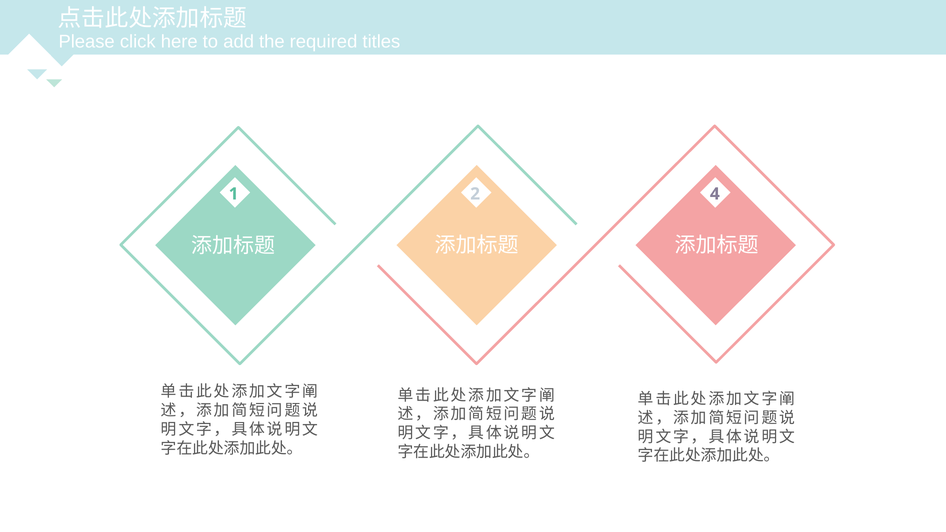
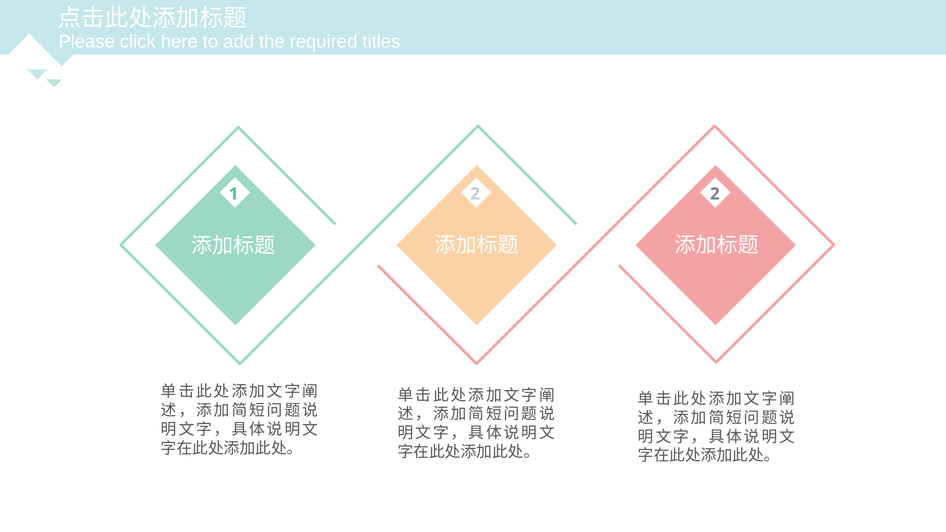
2 4: 4 -> 2 (715, 194)
